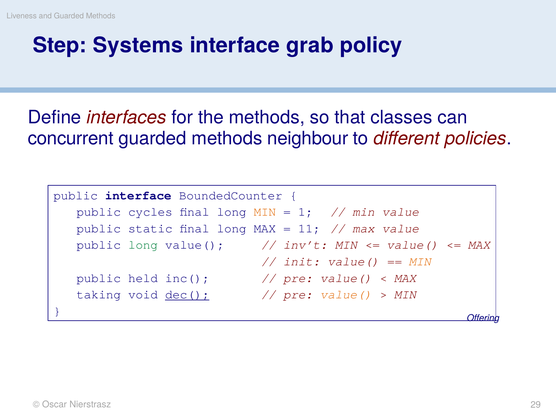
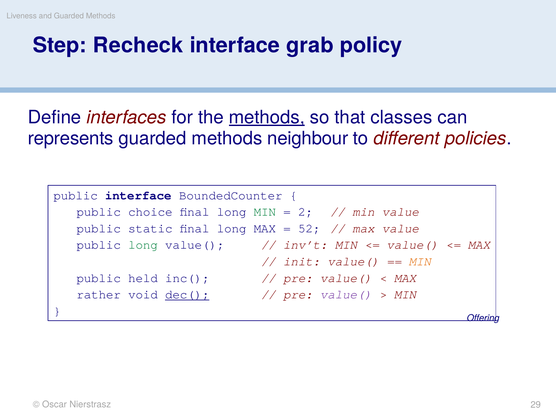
Systems: Systems -> Recheck (138, 45)
methods underline: none -> present (267, 117)
concurrent: concurrent -> represents (71, 138)
cycles: cycles -> choice (150, 212)
MIN colour: orange -> green (265, 212)
1: 1 -> 2 (306, 212)
11: 11 -> 52 (309, 228)
taking: taking -> rather (99, 295)
value( colour: orange -> purple (346, 295)
